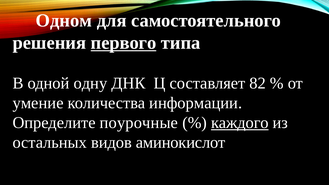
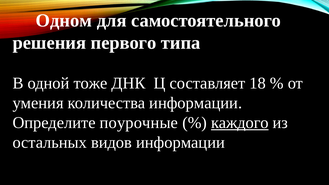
первого underline: present -> none (123, 43)
одну: одну -> тоже (90, 83)
82: 82 -> 18 (258, 83)
умение: умение -> умения (38, 103)
видов аминокислот: аминокислот -> информации (180, 143)
